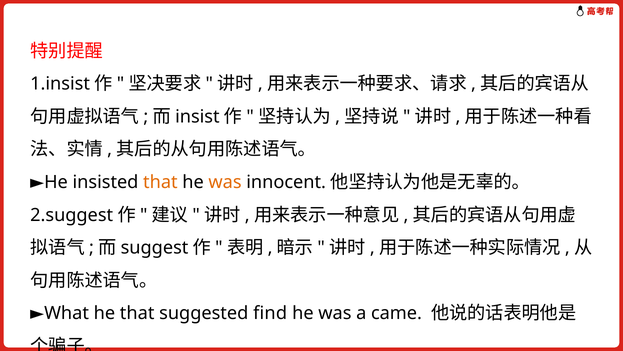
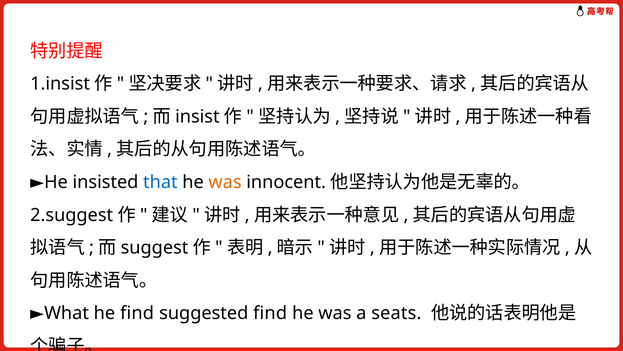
that colour: orange -> blue (160, 182)
he that: that -> find (137, 313)
came: came -> seats (396, 313)
